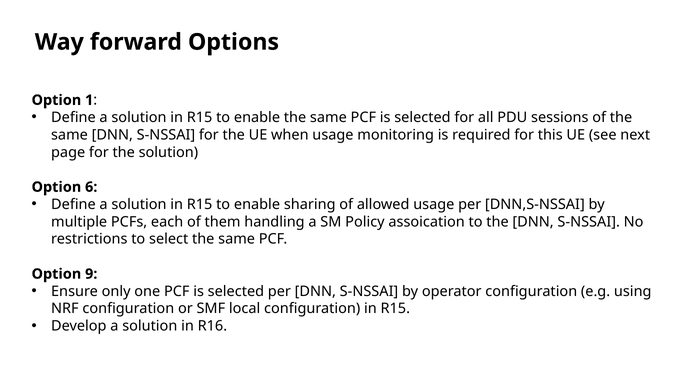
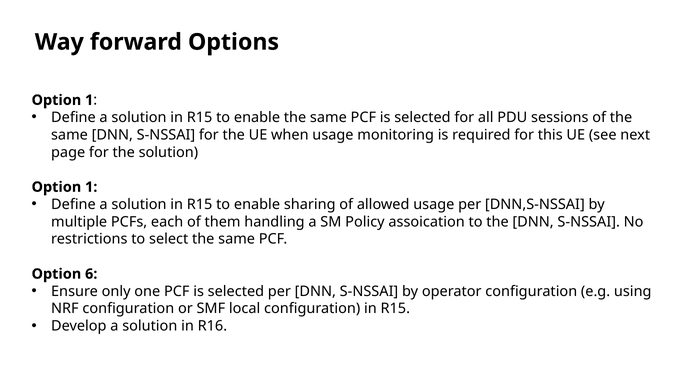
6: 6 -> 1 (91, 187)
9: 9 -> 6 (91, 274)
